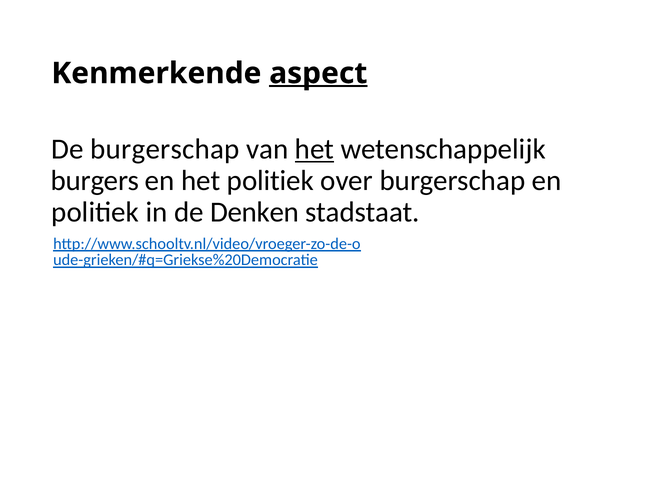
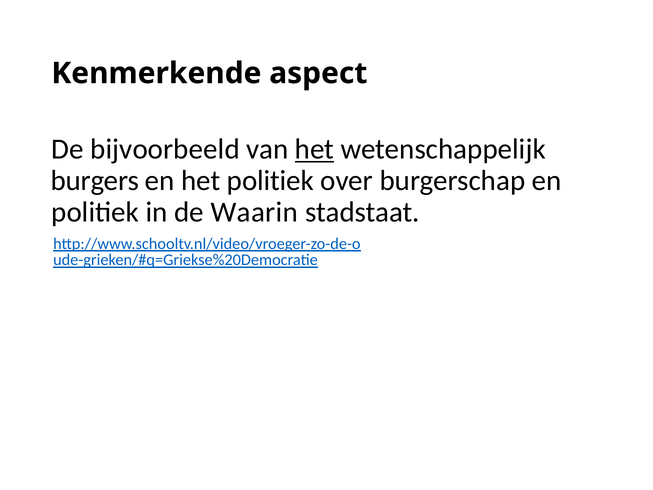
aspect underline: present -> none (318, 73)
De burgerschap: burgerschap -> bijvoorbeeld (165, 149)
Denken: Denken -> Waarin (254, 212)
